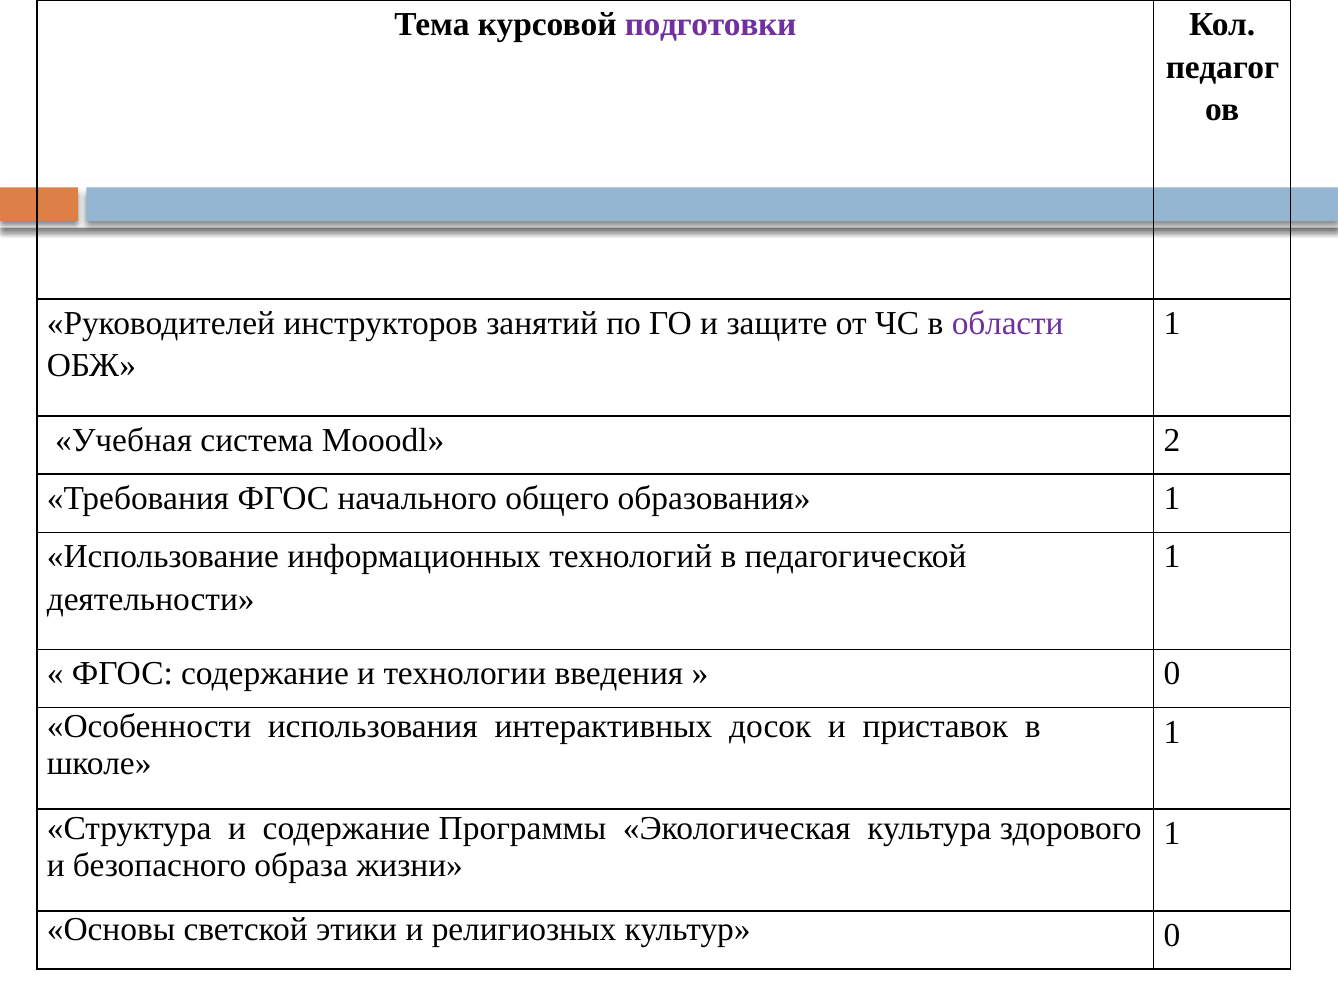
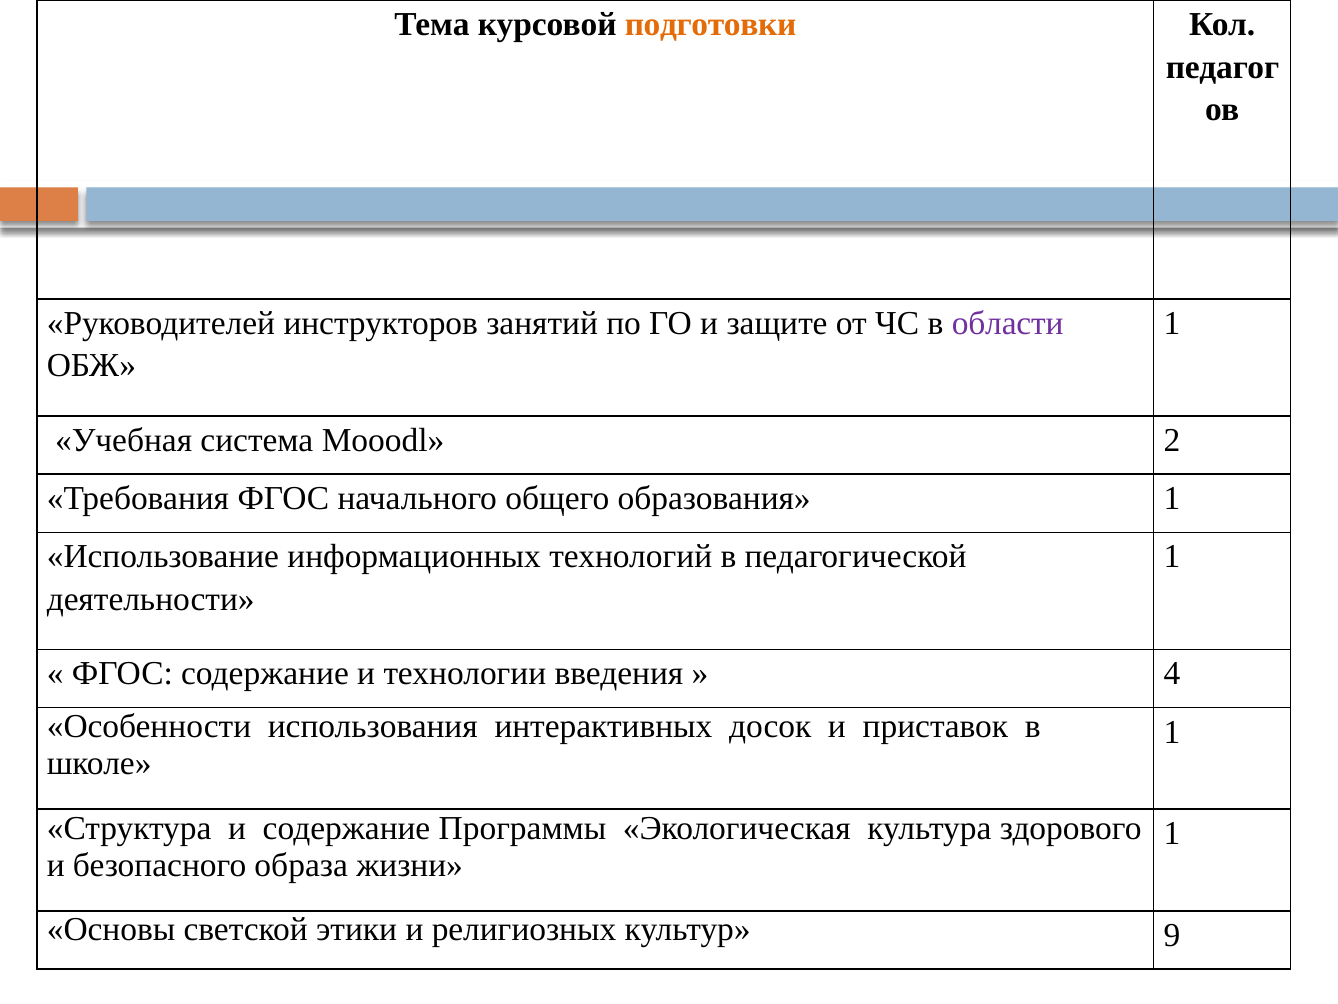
подготовки colour: purple -> orange (711, 24)
0: 0 -> 4 (1172, 673)
культур 0: 0 -> 9 (1172, 935)
